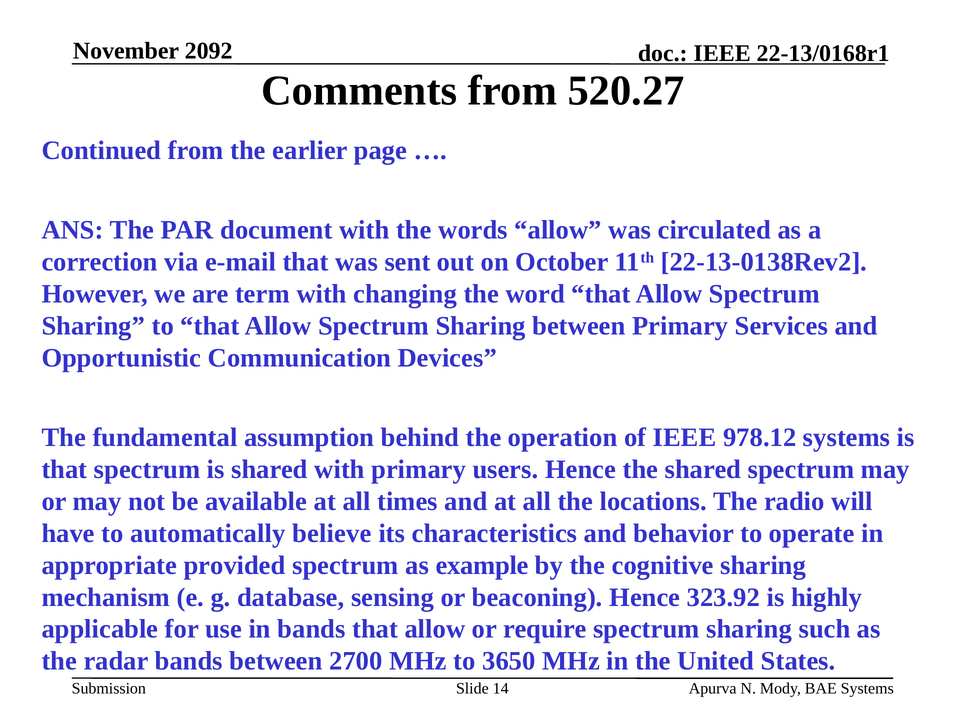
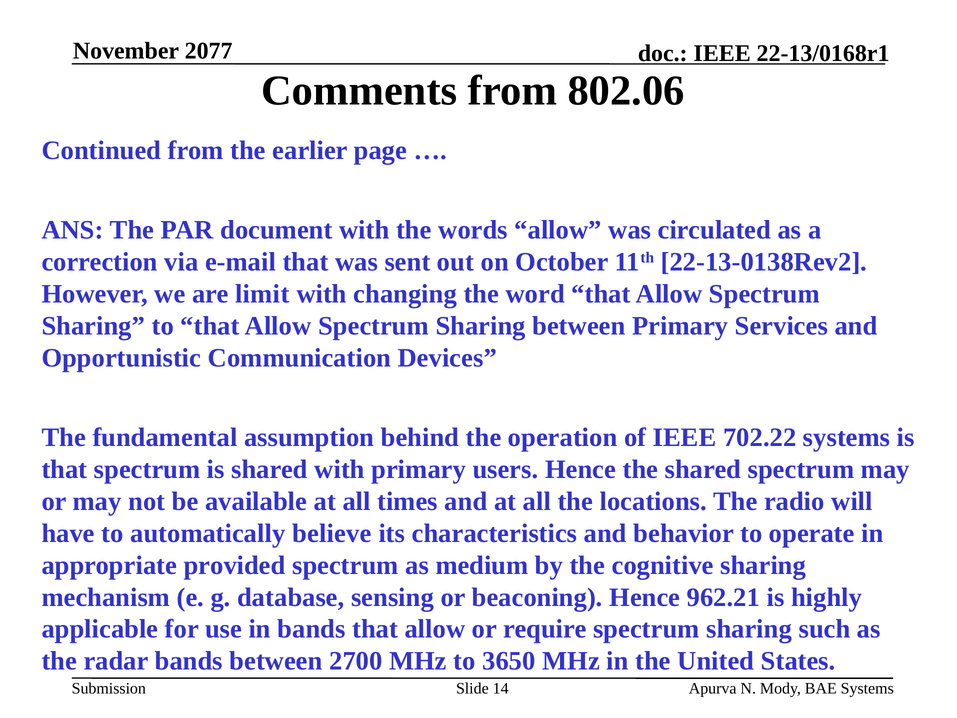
2092: 2092 -> 2077 (209, 51)
520.27: 520.27 -> 802.06 (626, 91)
term: term -> limit (262, 294)
978.12: 978.12 -> 702.22 (760, 438)
example: example -> medium (482, 565)
323.92: 323.92 -> 962.21 (723, 597)
